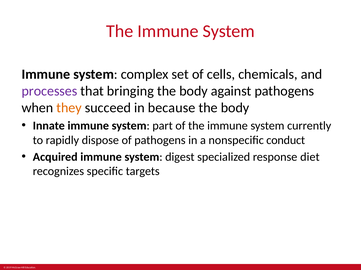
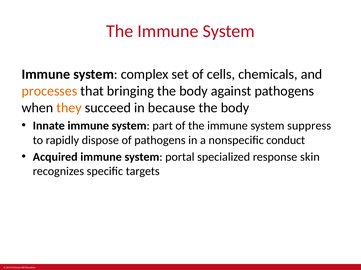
processes colour: purple -> orange (49, 91)
currently: currently -> suppress (309, 126)
digest: digest -> portal (180, 157)
diet: diet -> skin (310, 157)
